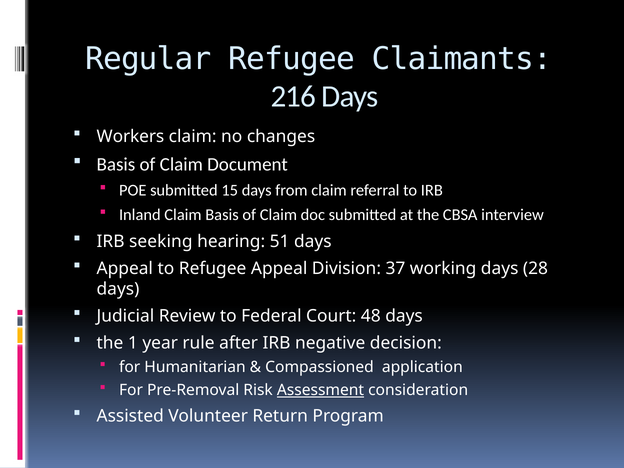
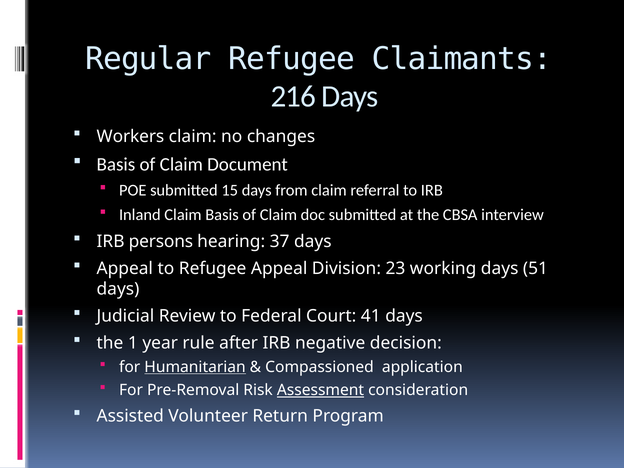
seeking: seeking -> persons (161, 241)
51: 51 -> 37 (280, 241)
37: 37 -> 23 (395, 268)
28: 28 -> 51 (536, 268)
48: 48 -> 41 (371, 316)
Humanitarian underline: none -> present (195, 367)
